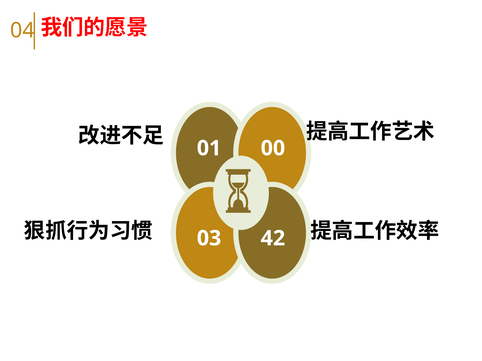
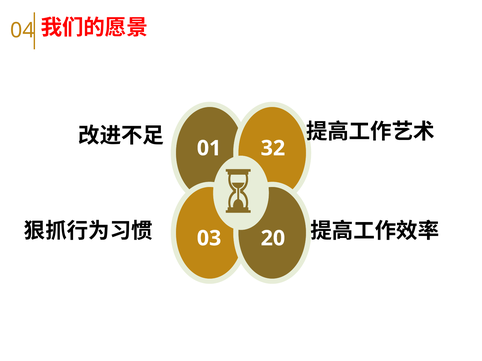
00: 00 -> 32 (273, 148)
42: 42 -> 20 (273, 239)
